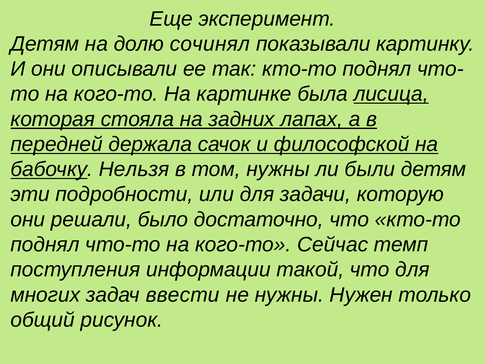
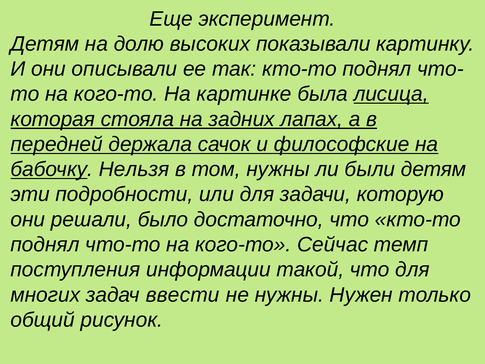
сочинял: сочинял -> высоких (210, 44)
философской: философской -> философские (342, 144)
